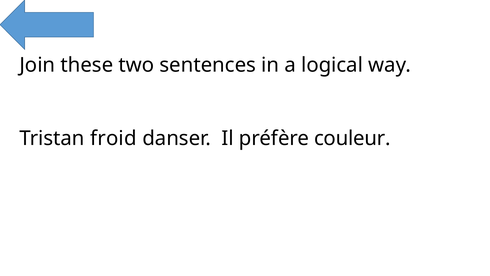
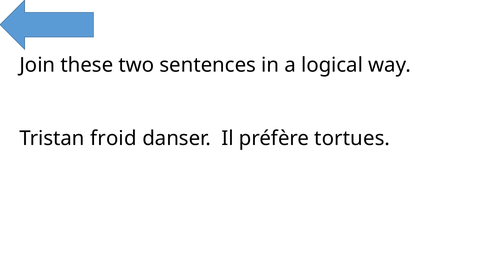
couleur: couleur -> tortues (352, 138)
